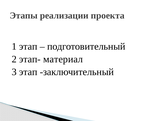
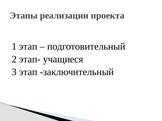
материал: материал -> учащиеся (63, 59)
